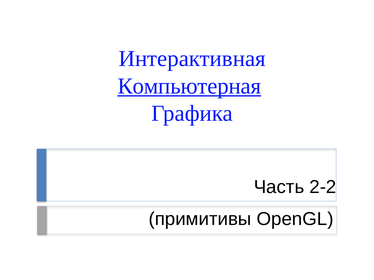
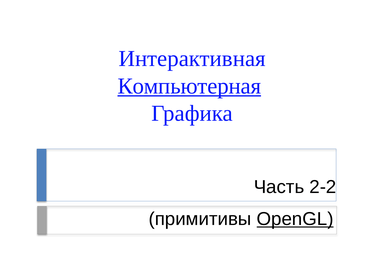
OpenGL underline: none -> present (295, 219)
